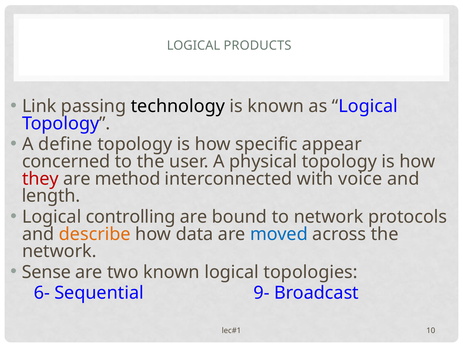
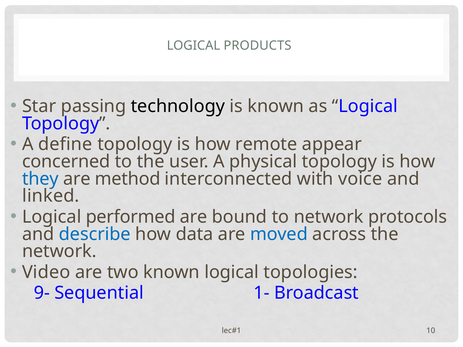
Link: Link -> Star (39, 106)
specific: specific -> remote (266, 144)
they colour: red -> blue (40, 179)
length: length -> linked (51, 196)
controlling: controlling -> performed (131, 217)
describe colour: orange -> blue (95, 234)
Sense: Sense -> Video (46, 272)
6-: 6- -> 9- (42, 293)
9-: 9- -> 1- (262, 293)
